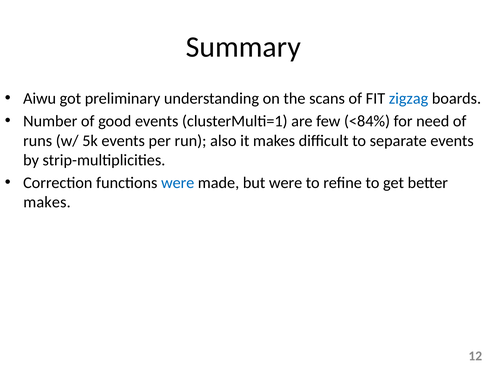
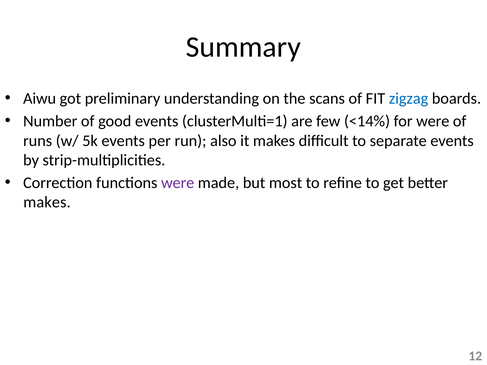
<84%: <84% -> <14% (367, 121)
for need: need -> were (433, 121)
were colour: blue -> purple (178, 183)
but were: were -> most (286, 183)
